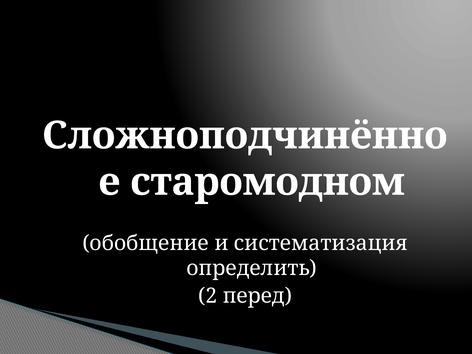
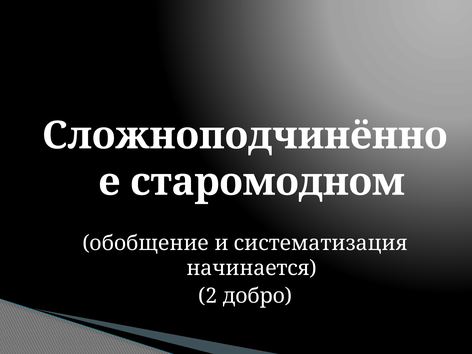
определить: определить -> начинается (252, 268)
перед: перед -> добро (257, 296)
